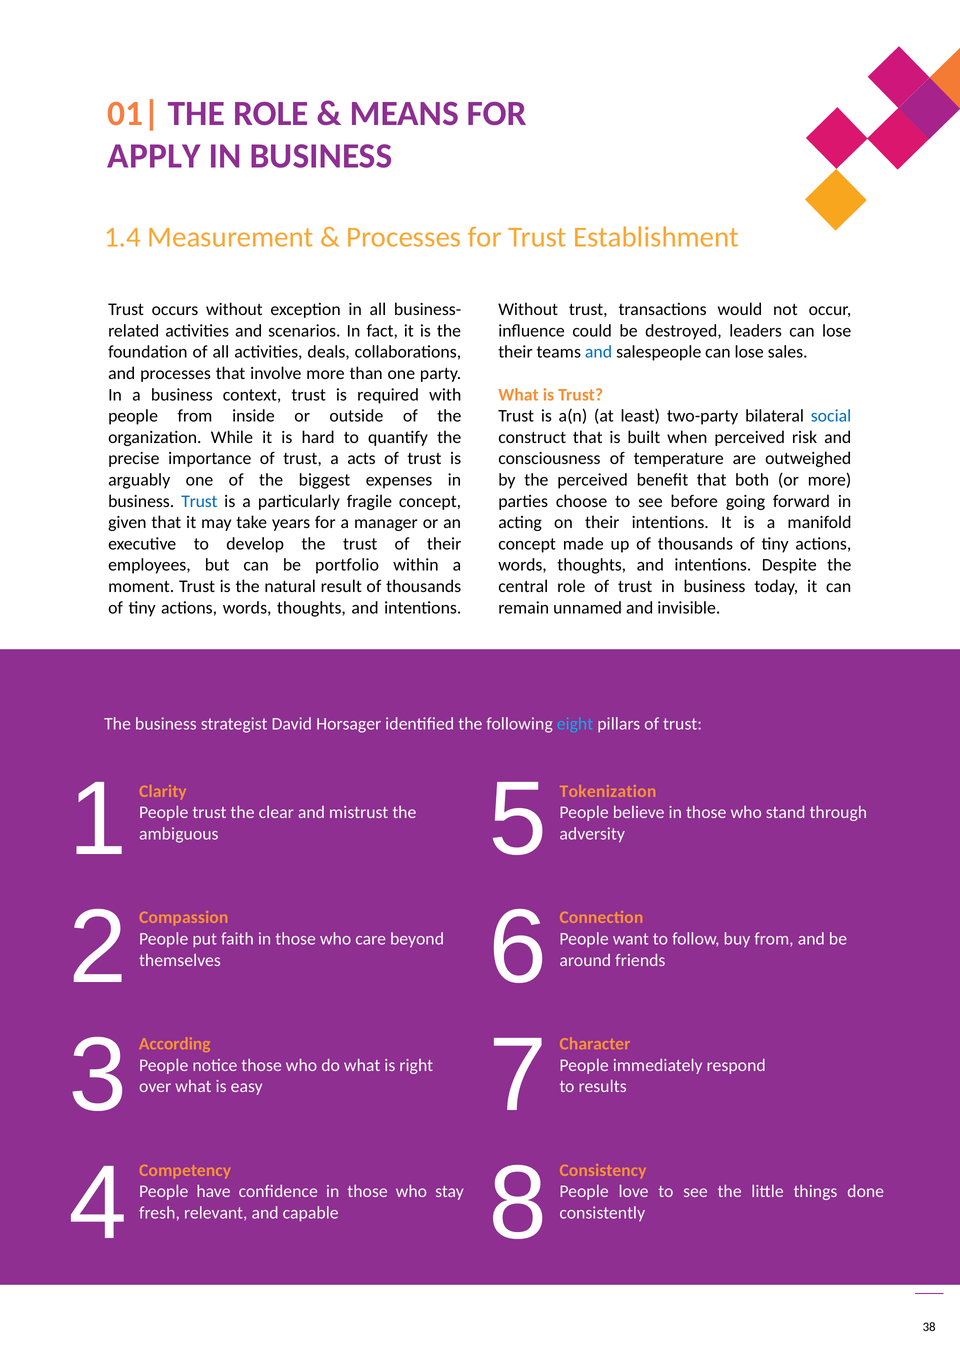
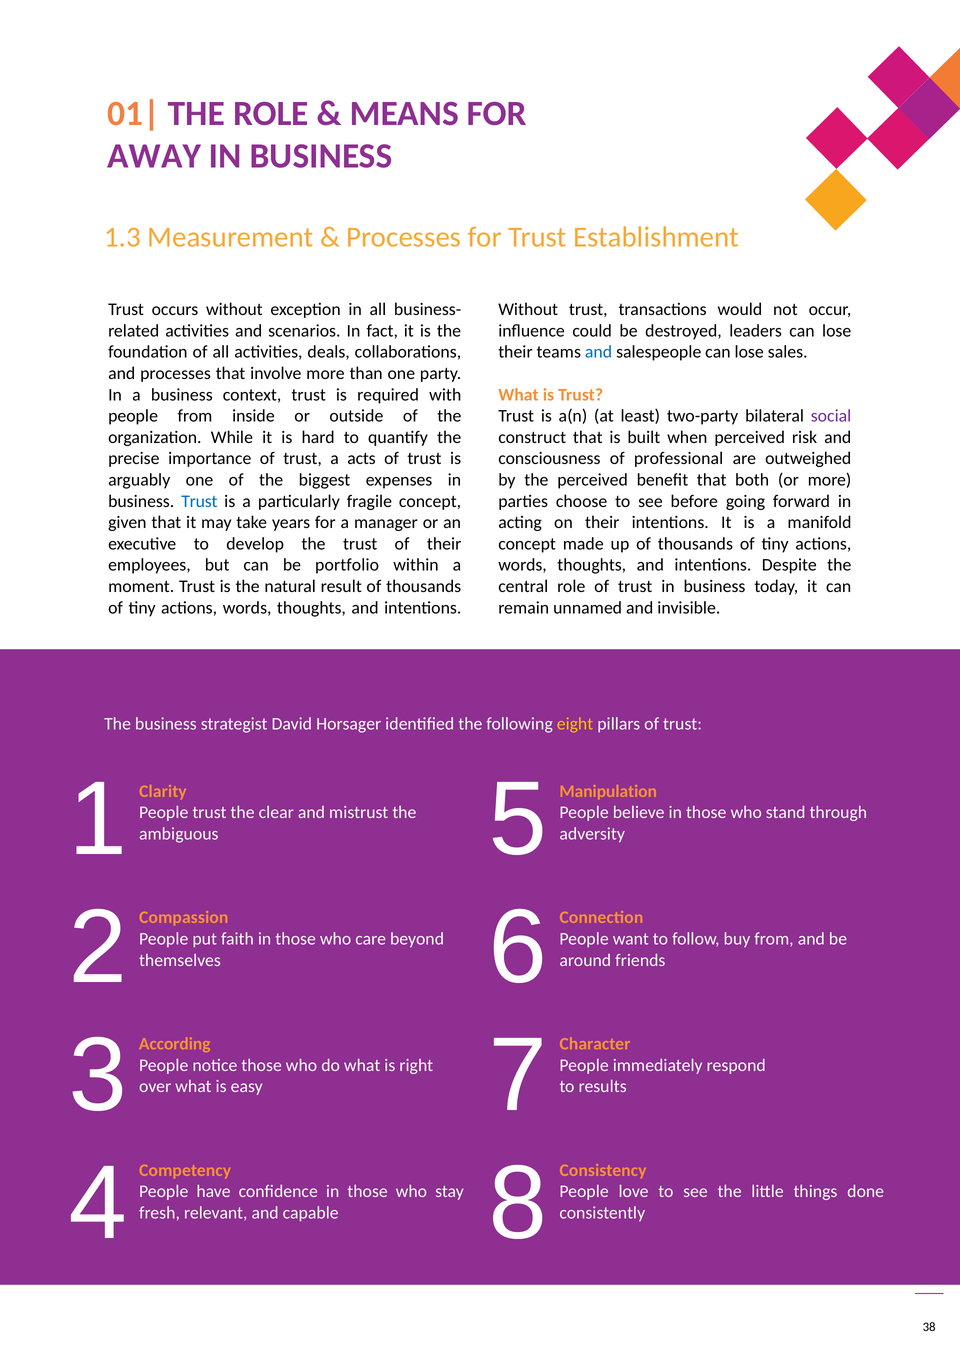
APPLY: APPLY -> AWAY (154, 156)
1.4: 1.4 -> 1.3 (122, 237)
social colour: blue -> purple (831, 416)
temperature: temperature -> professional (679, 458)
eight colour: light blue -> yellow (575, 724)
Tokenization: Tokenization -> Manipulation (608, 791)
